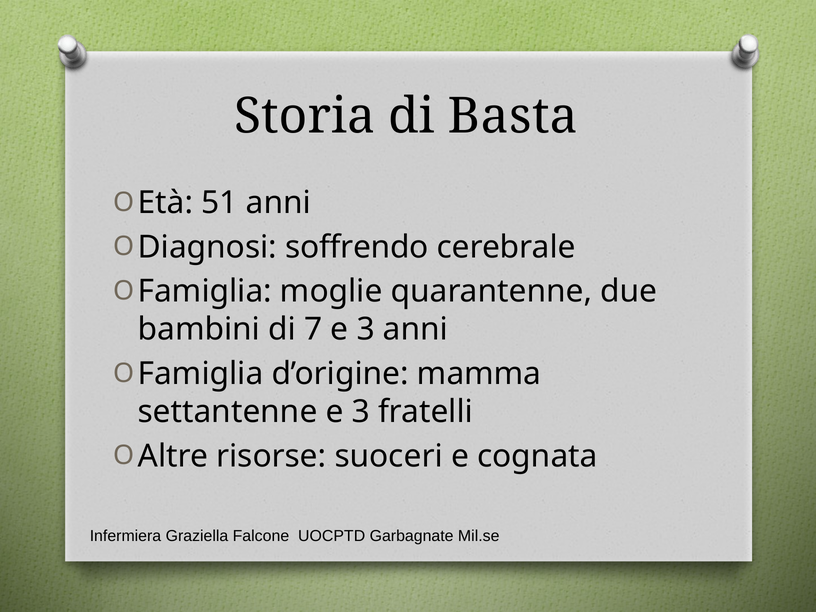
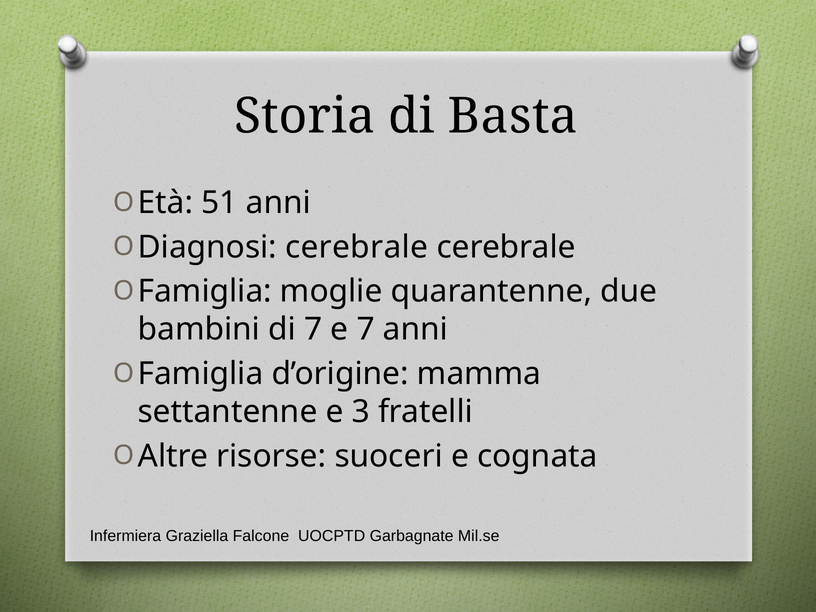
soffrendo: soffrendo -> cerebrale (357, 247)
7 e 3: 3 -> 7 (366, 330)
